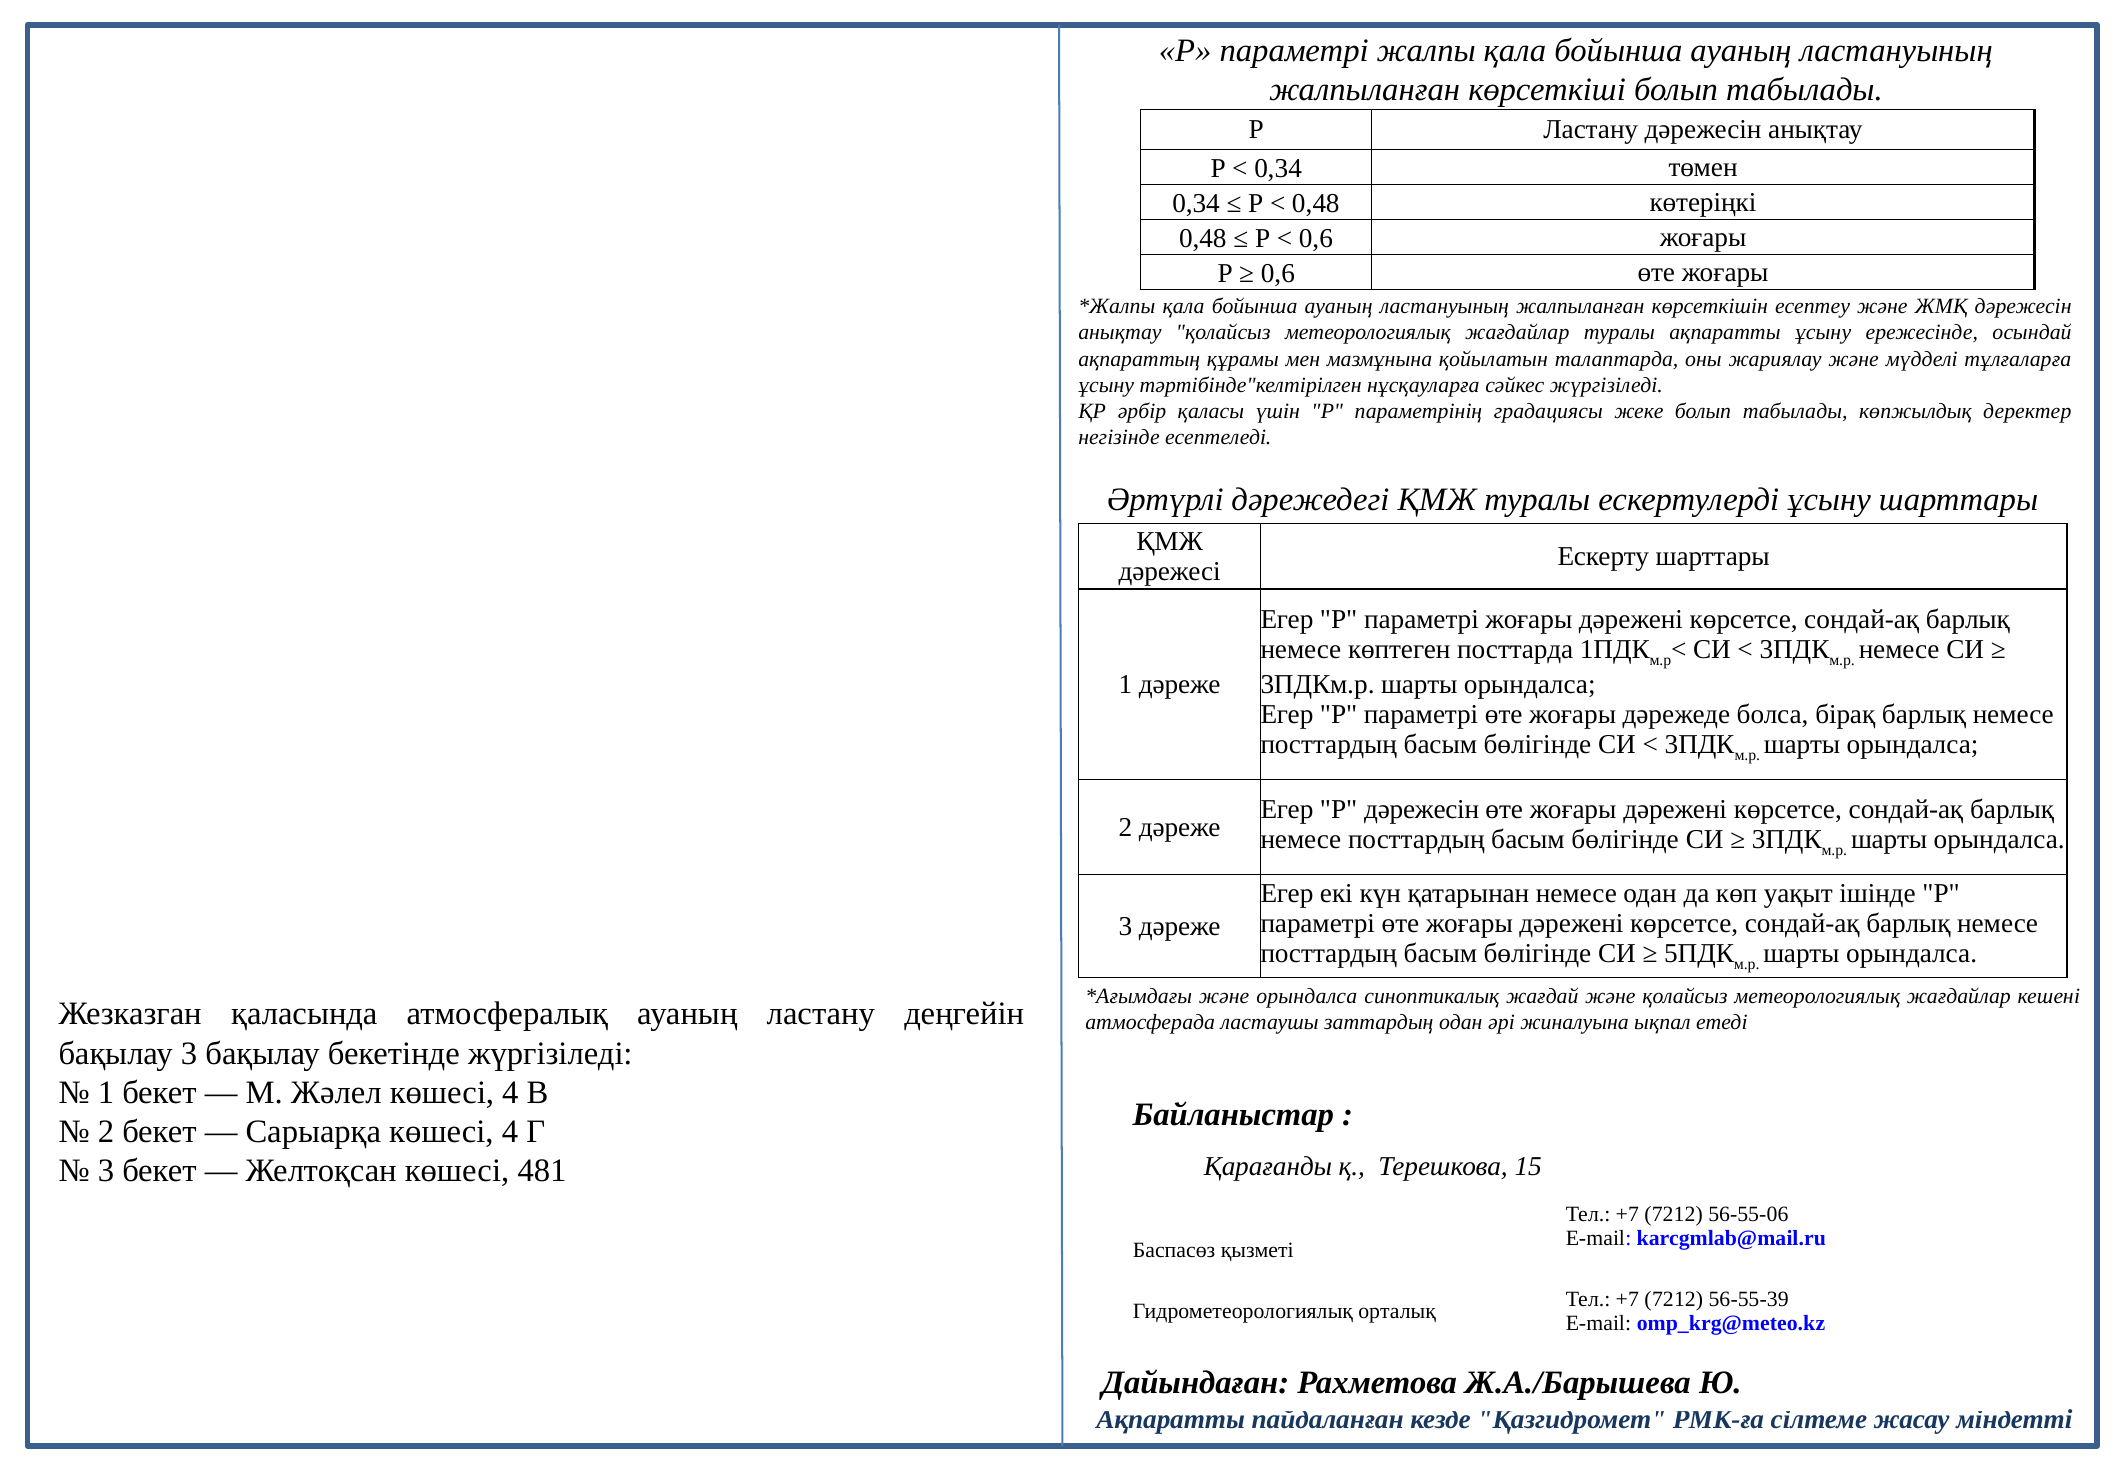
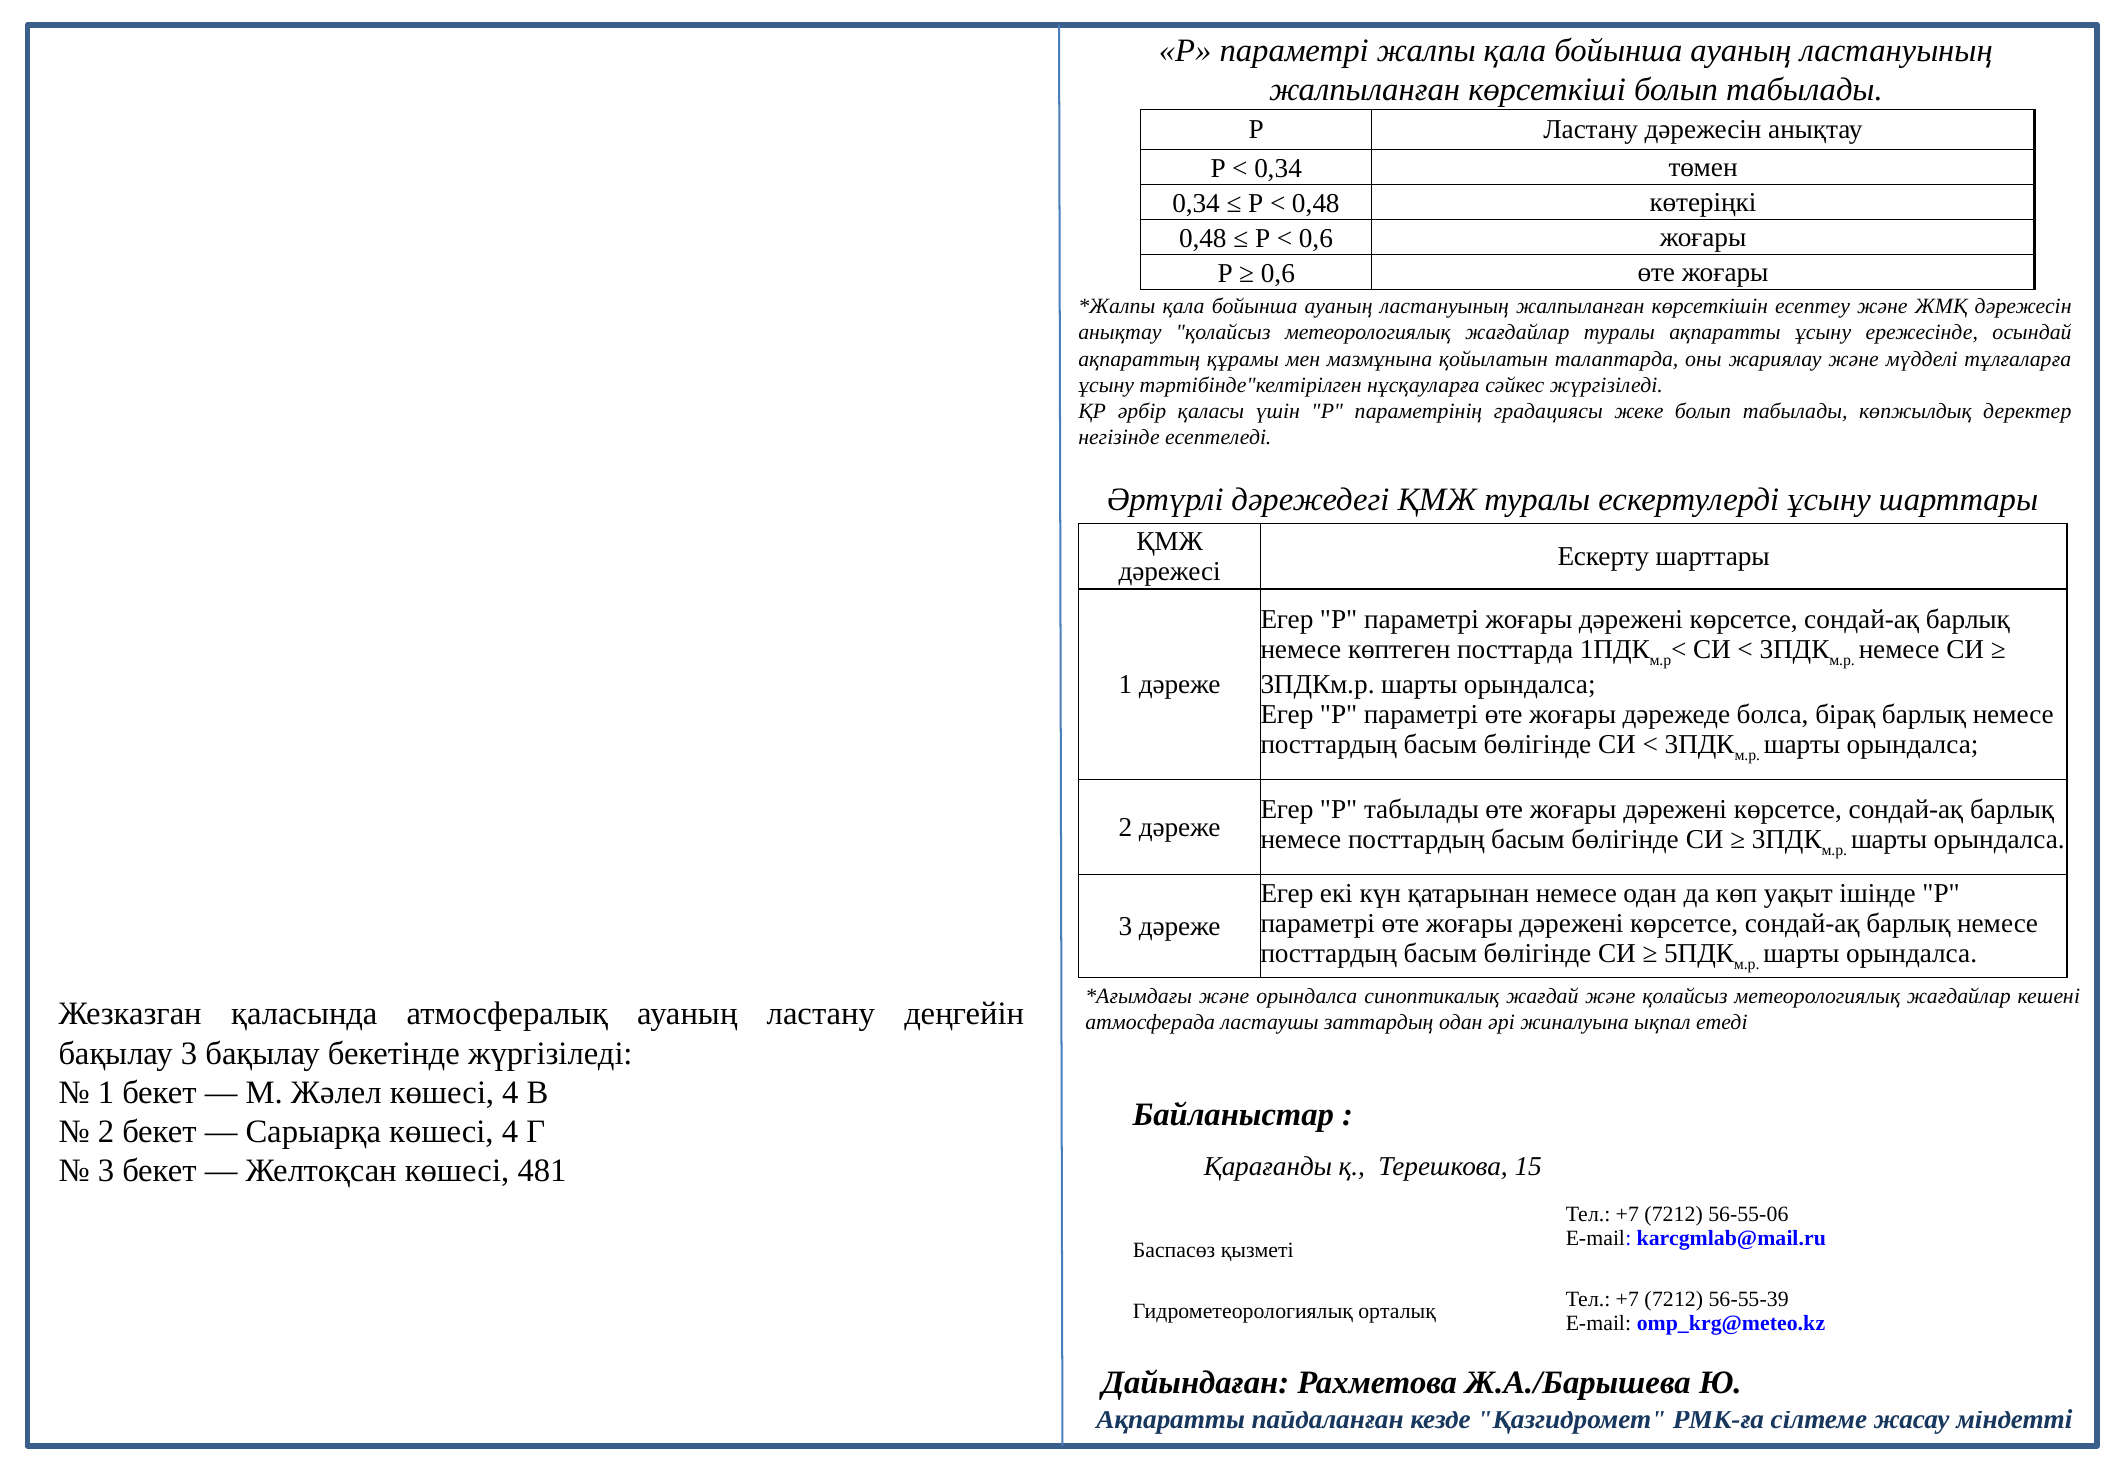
Р дәрежесін: дәрежесін -> табылады (1421, 810)
